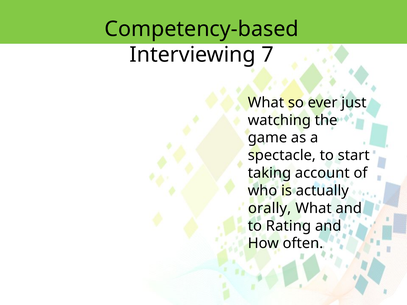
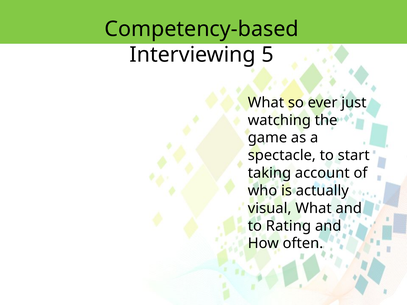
7: 7 -> 5 (268, 55)
orally: orally -> visual (270, 208)
